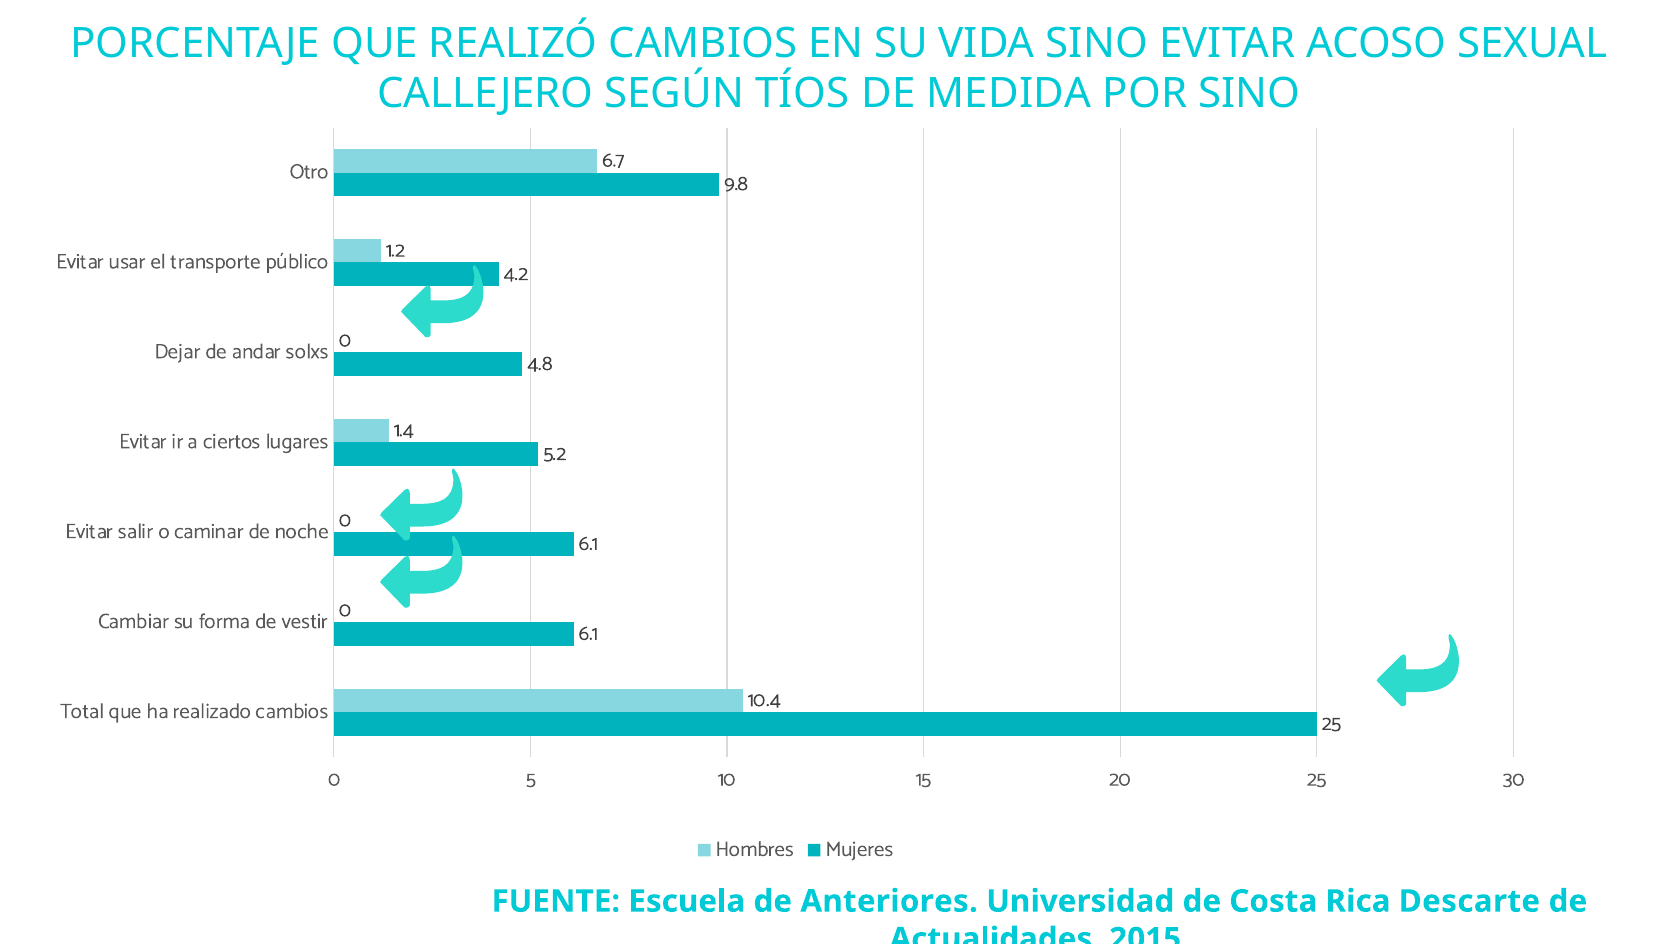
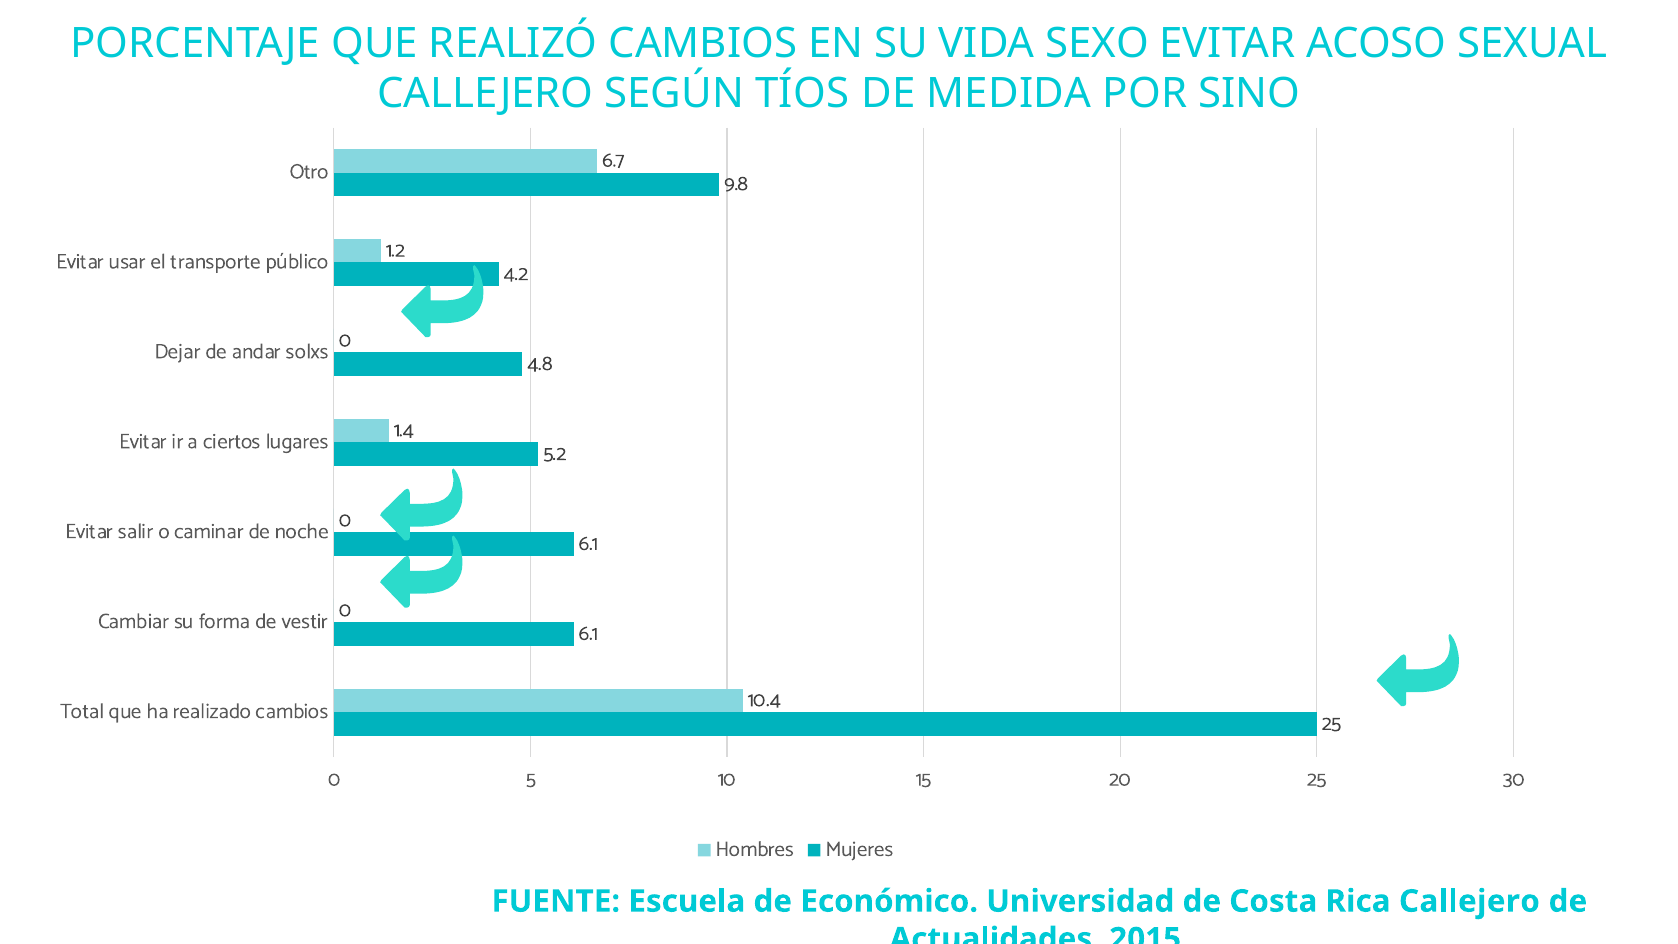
VIDA SINO: SINO -> SEXO (1097, 43)
Anteriores: Anteriores -> Económico (889, 901)
Rica Descarte: Descarte -> Callejero (1469, 901)
